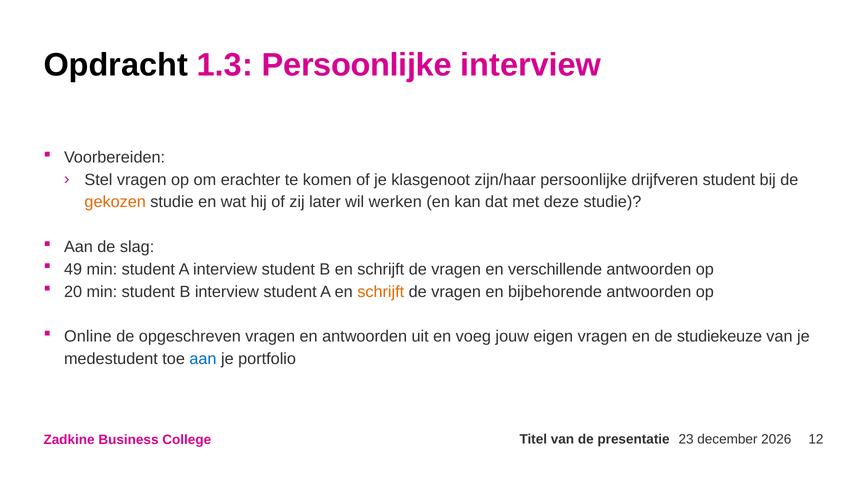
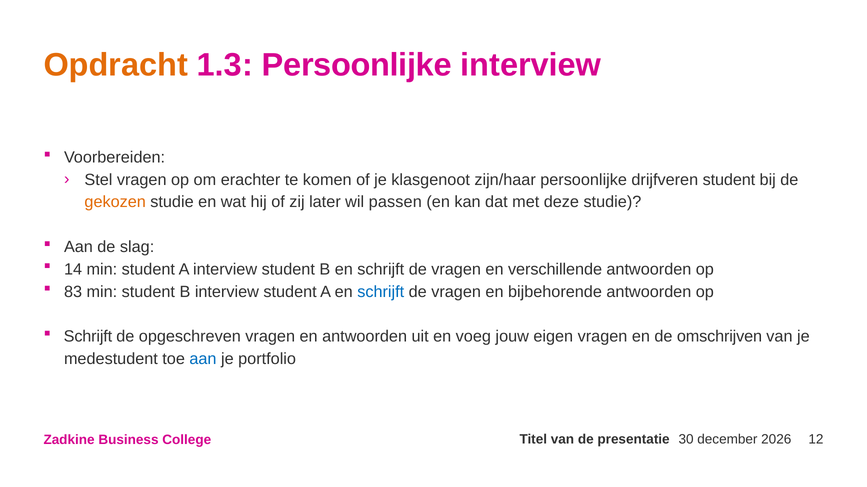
Opdracht colour: black -> orange (116, 65)
werken: werken -> passen (395, 202)
49: 49 -> 14 (73, 270)
20: 20 -> 83 (73, 292)
schrijft colour: orange -> blue (381, 292)
Online: Online -> Schrijft (88, 337)
studiekeuze: studiekeuze -> omschrijven (720, 337)
23: 23 -> 30 (686, 440)
